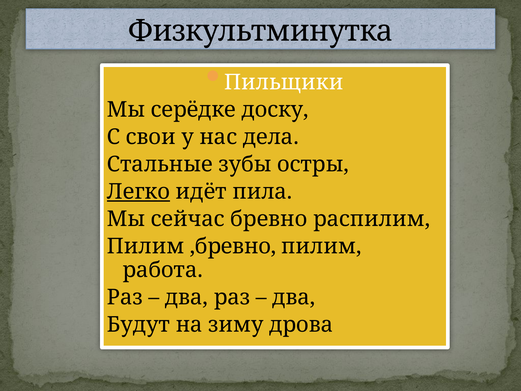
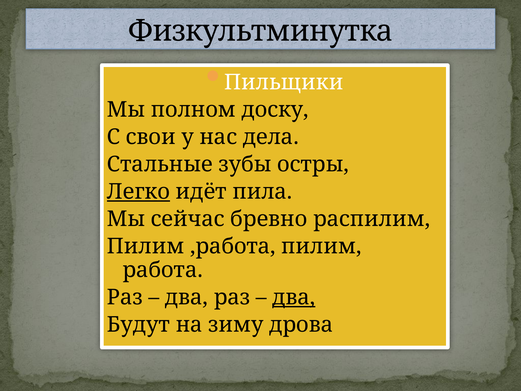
серёдке: серёдке -> полном (193, 110)
,бревно: ,бревно -> ,работа (233, 246)
два underline: none -> present (294, 297)
